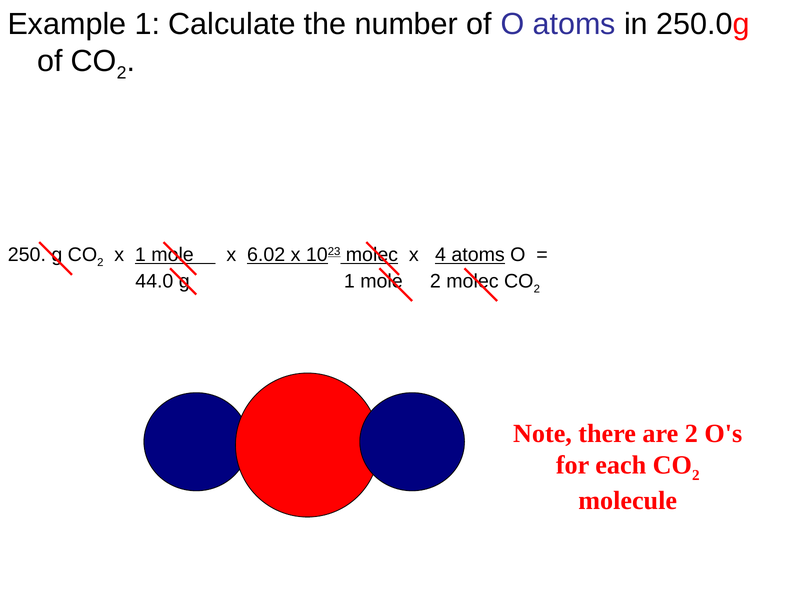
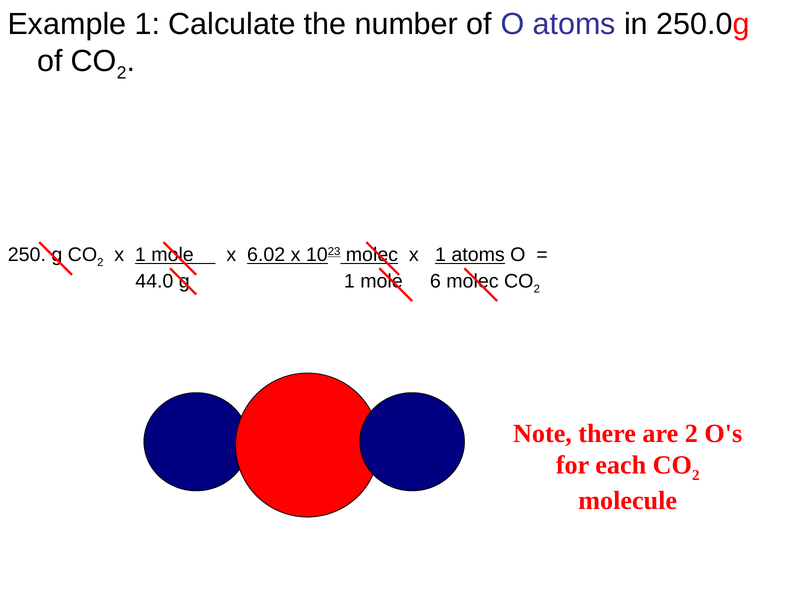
molec x 4: 4 -> 1 (441, 255)
mole 2: 2 -> 6 (435, 281)
